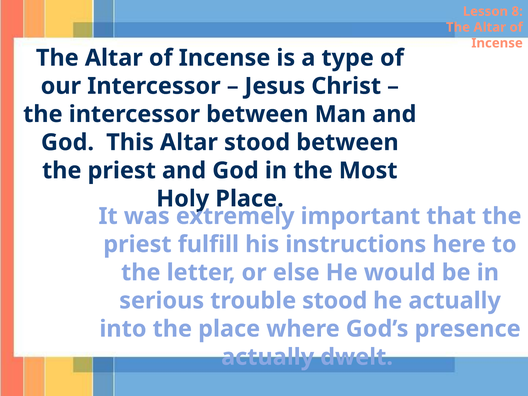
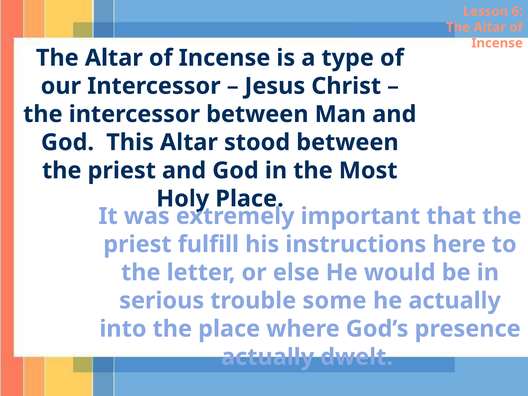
8: 8 -> 6 (517, 11)
trouble stood: stood -> some (334, 301)
